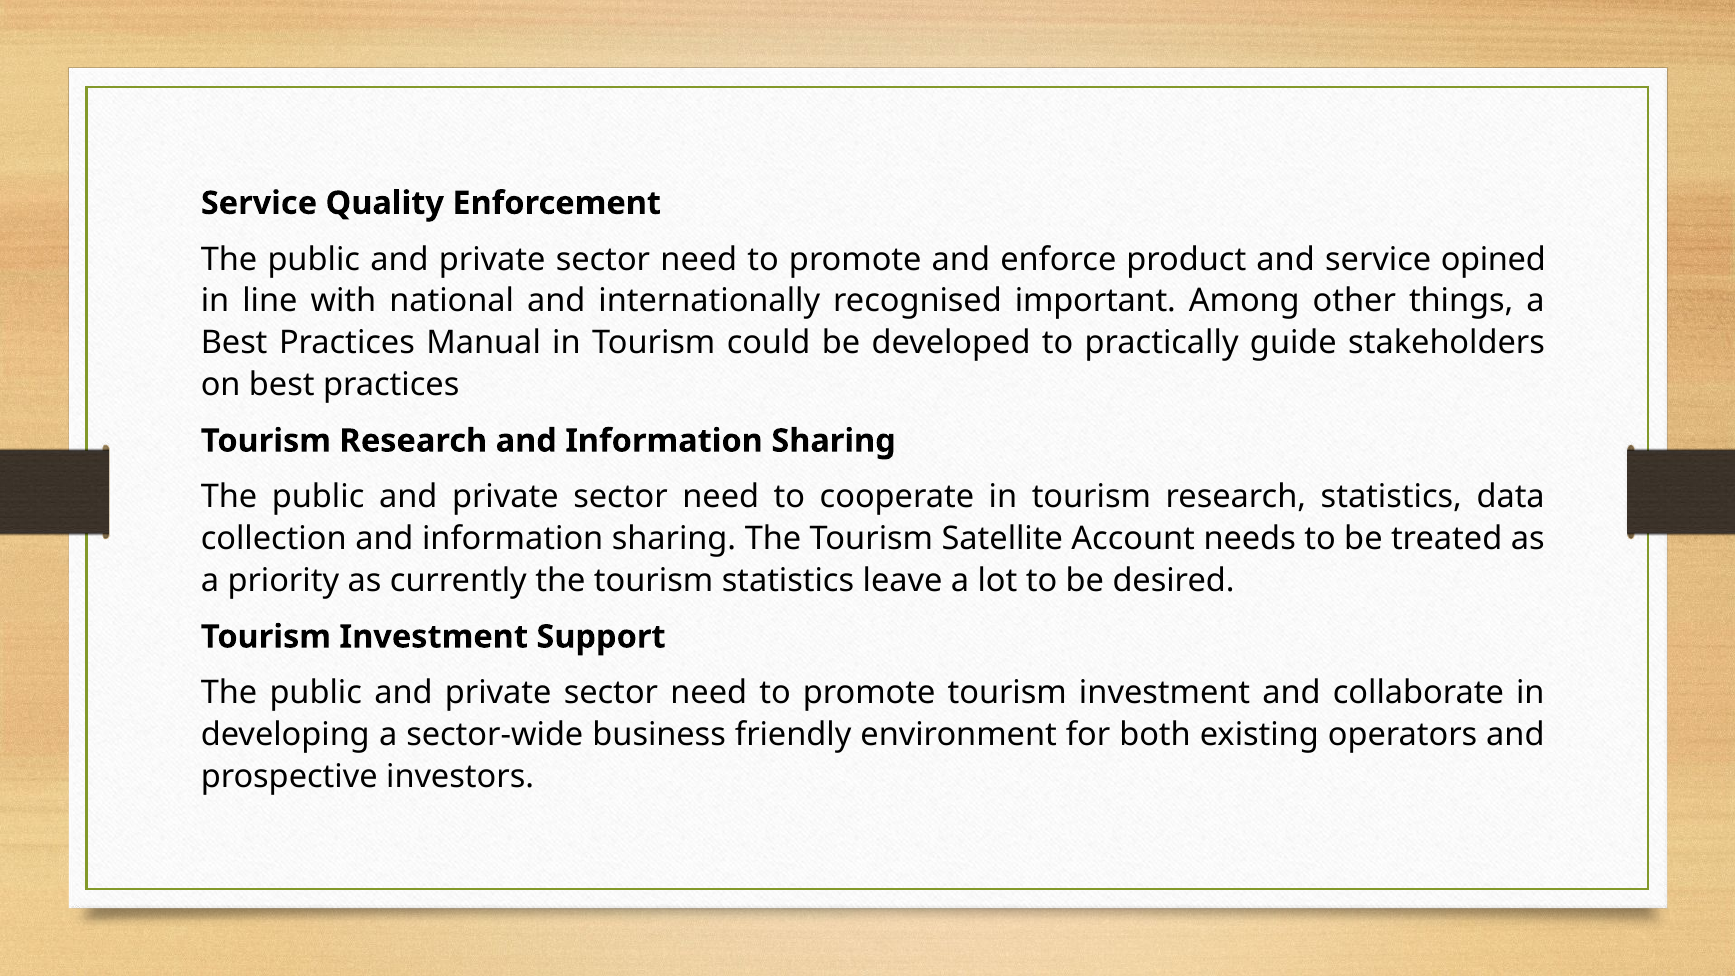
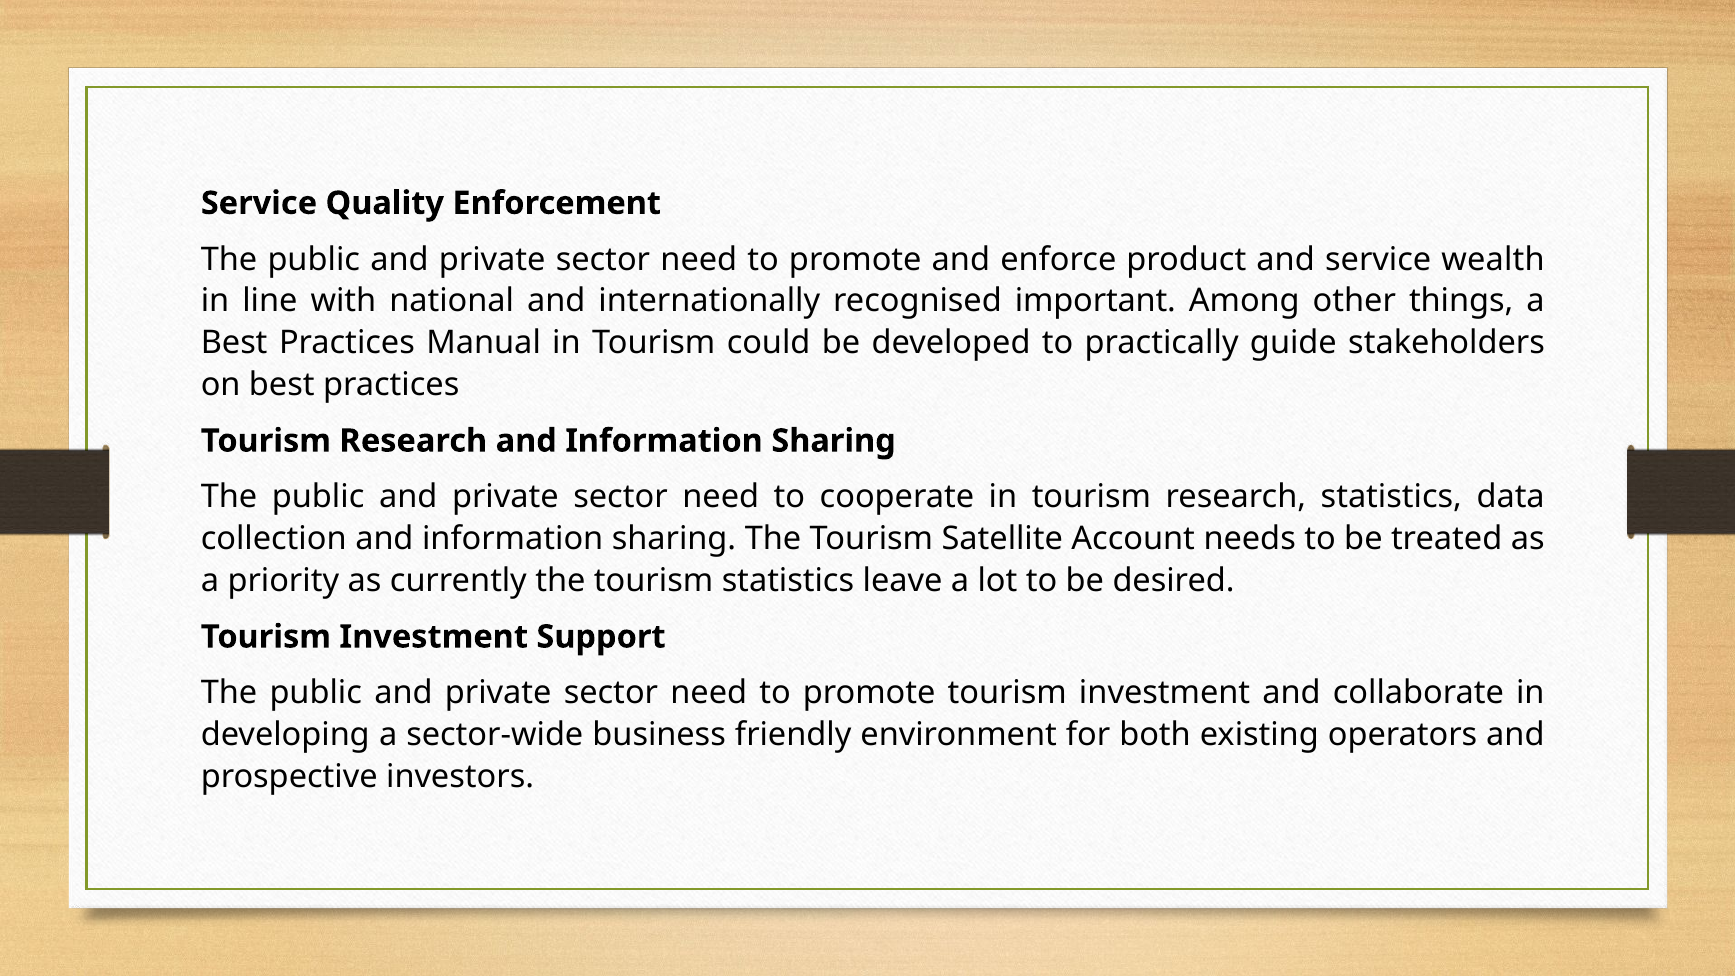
opined: opined -> wealth (1493, 259)
